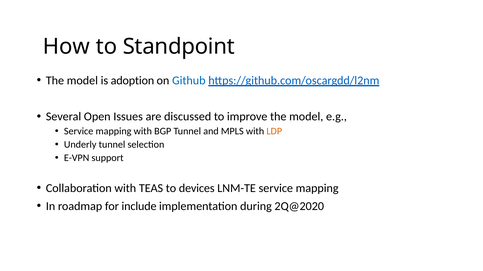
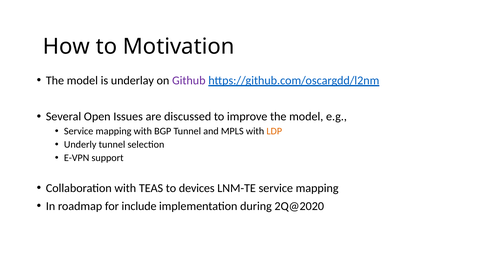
Standpoint: Standpoint -> Motivation (179, 47)
adoption: adoption -> underlay (132, 81)
Github colour: blue -> purple (189, 81)
